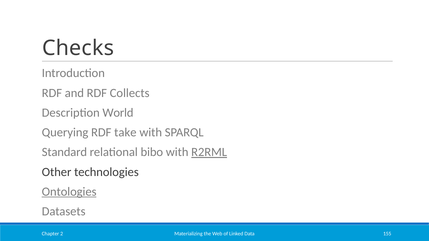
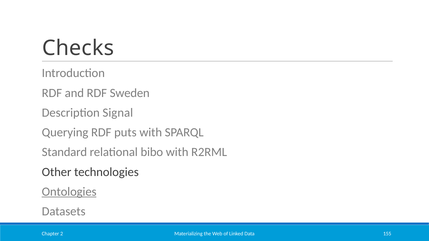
Collects: Collects -> Sweden (130, 93)
World: World -> Signal (118, 113)
take: take -> puts (125, 133)
R2RML underline: present -> none (209, 152)
